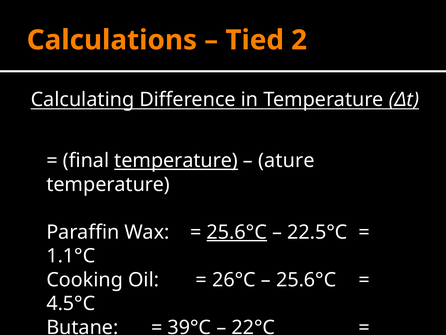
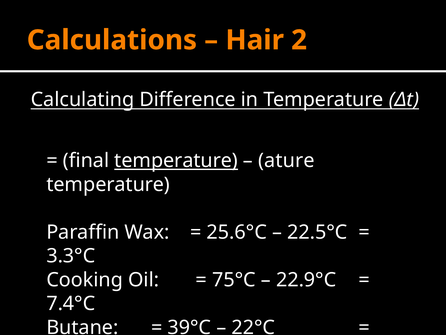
Tied: Tied -> Hair (255, 40)
25.6°C underline: present -> none (237, 232)
1.1°C: 1.1°C -> 3.3°C (71, 256)
26°C: 26°C -> 75°C (234, 279)
25.6°C: 25.6°C -> 22.9°C (306, 279)
4.5°C: 4.5°C -> 7.4°C (71, 303)
